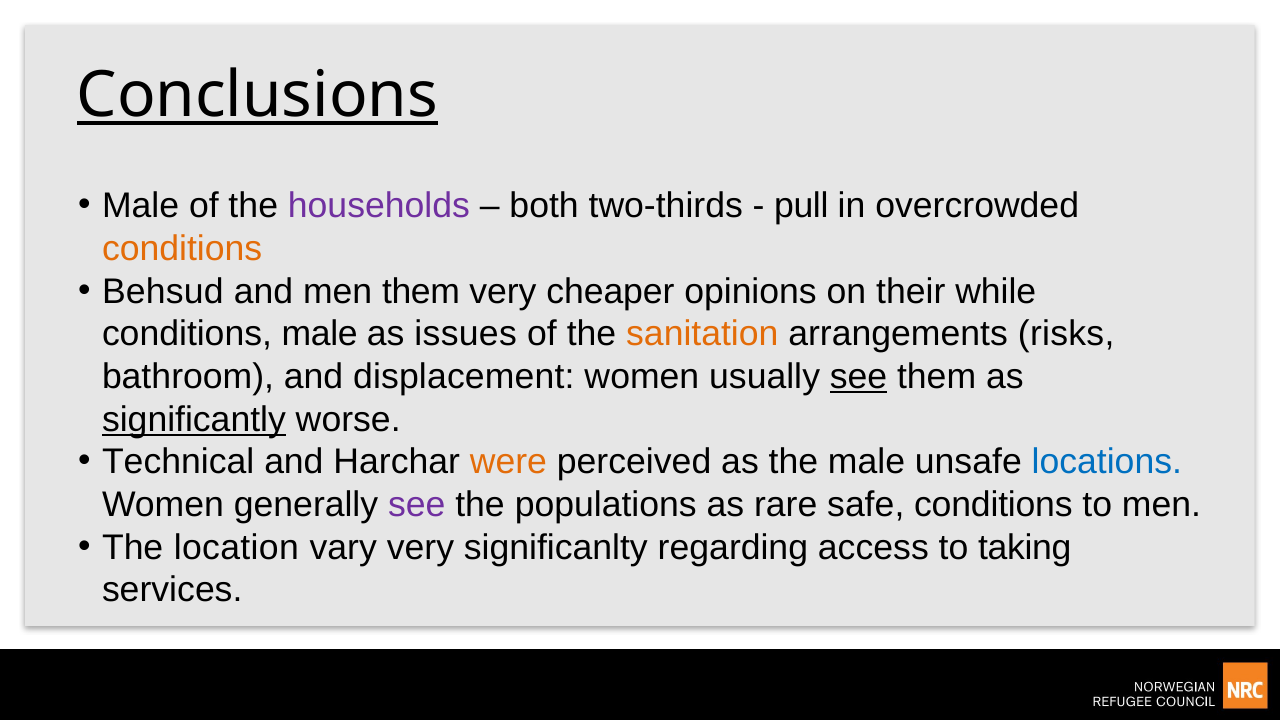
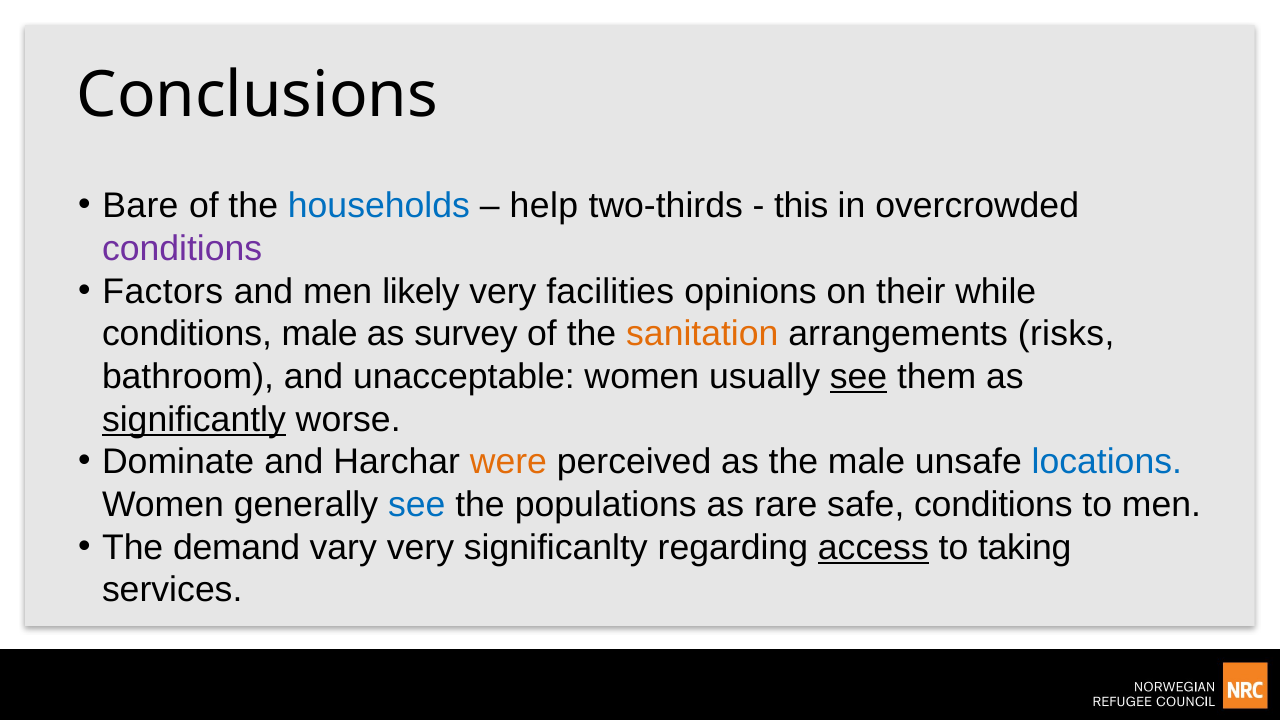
Conclusions underline: present -> none (257, 96)
Male: Male -> Bare (140, 206)
households colour: purple -> blue (379, 206)
both: both -> help (544, 206)
pull: pull -> this (801, 206)
conditions colour: orange -> purple (182, 249)
Behsud: Behsud -> Factors (163, 291)
men them: them -> likely (421, 291)
cheaper: cheaper -> facilities (610, 291)
issues: issues -> survey (466, 334)
displacement: displacement -> unacceptable (464, 377)
Technical: Technical -> Dominate (178, 462)
see colour: purple -> blue (417, 505)
location: location -> demand (237, 547)
access underline: none -> present (873, 547)
